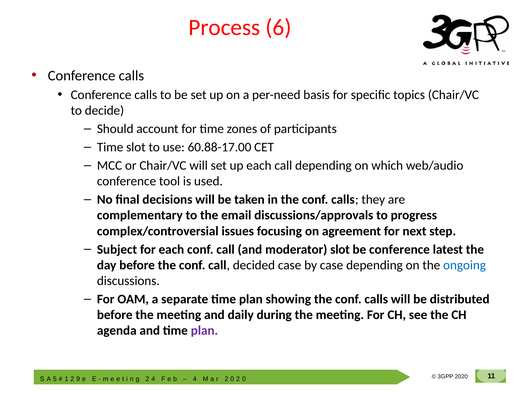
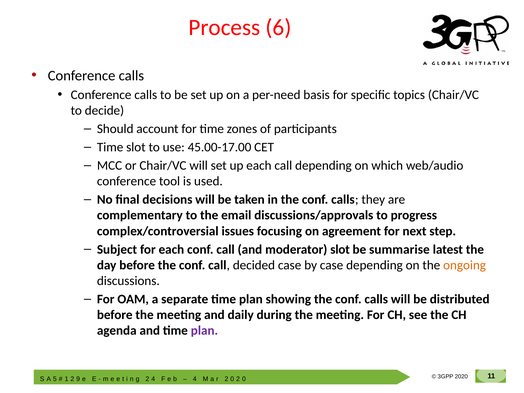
60.88-17.00: 60.88-17.00 -> 45.00-17.00 (220, 147)
be conference: conference -> summarise (399, 249)
ongoing colour: blue -> orange (465, 265)
